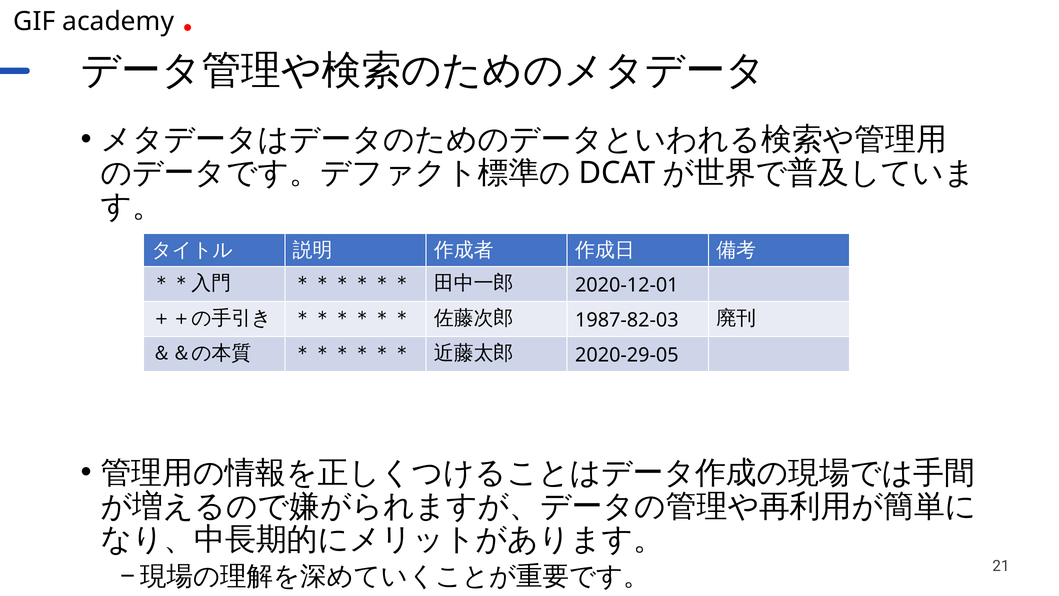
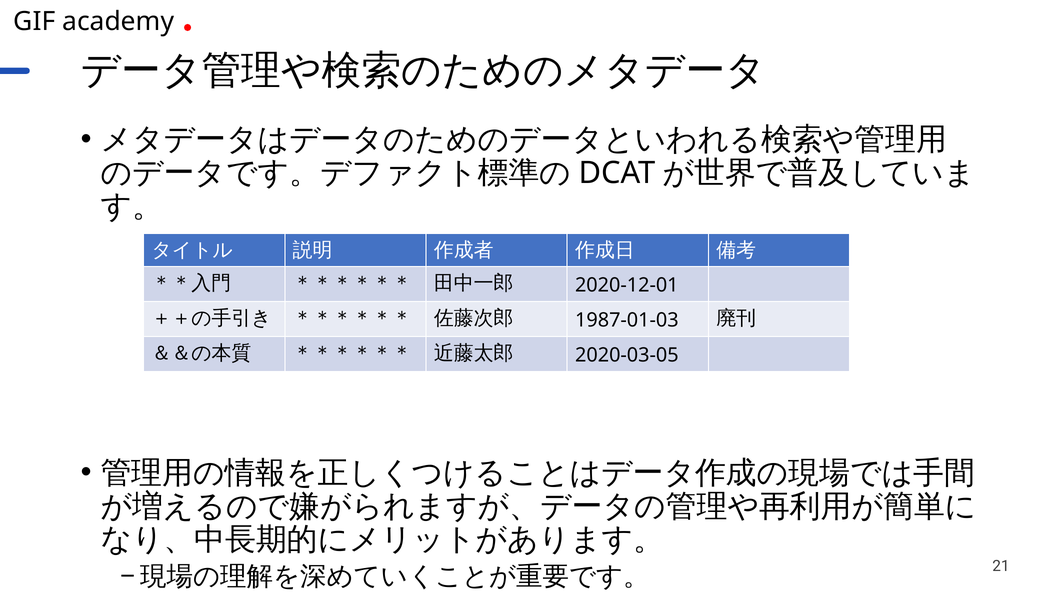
1987-82-03: 1987-82-03 -> 1987-01-03 (627, 320)
2020-29-05: 2020-29-05 -> 2020-03-05 (627, 355)
